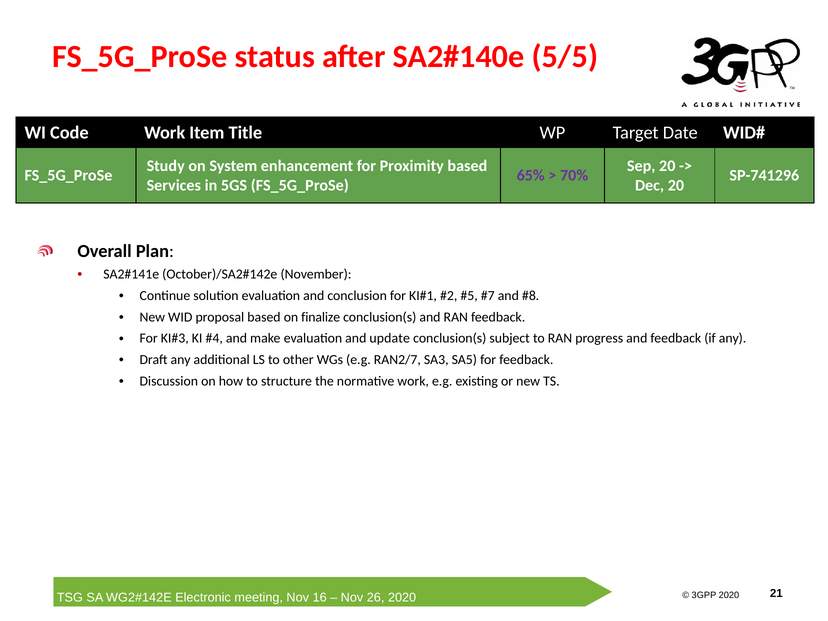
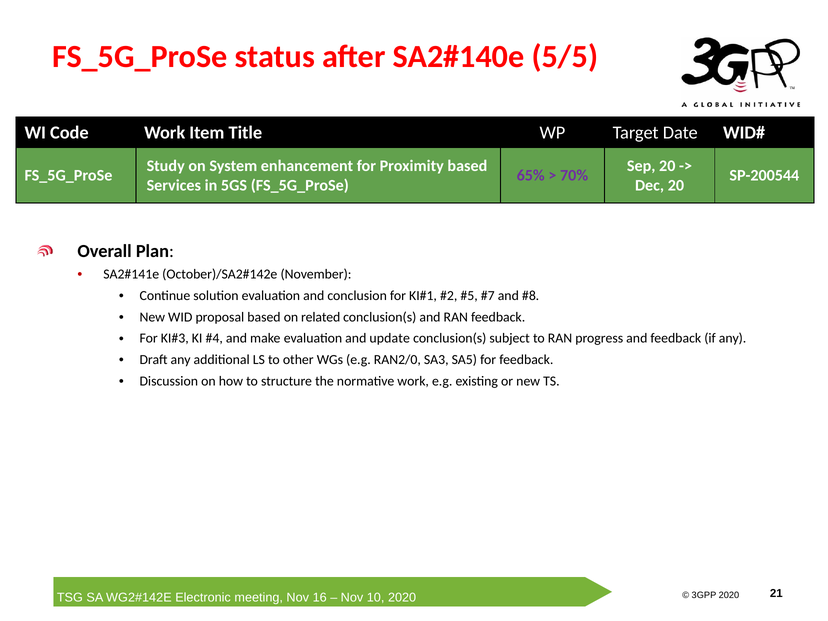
SP-741296: SP-741296 -> SP-200544 (764, 176)
finalize: finalize -> related (321, 317)
RAN2/7: RAN2/7 -> RAN2/0 (397, 360)
26: 26 -> 10 (376, 598)
